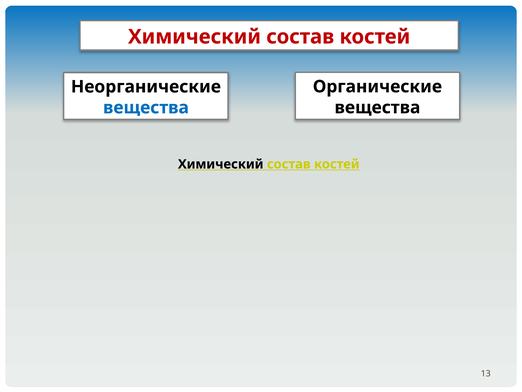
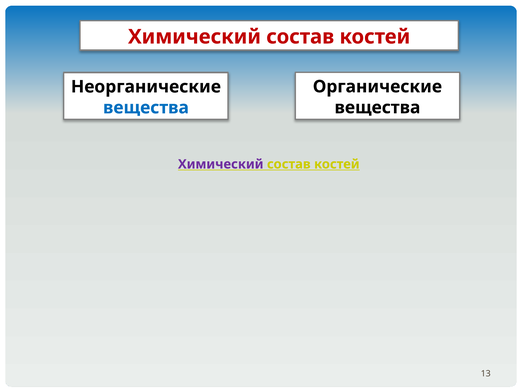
Химический colour: black -> purple (221, 164)
